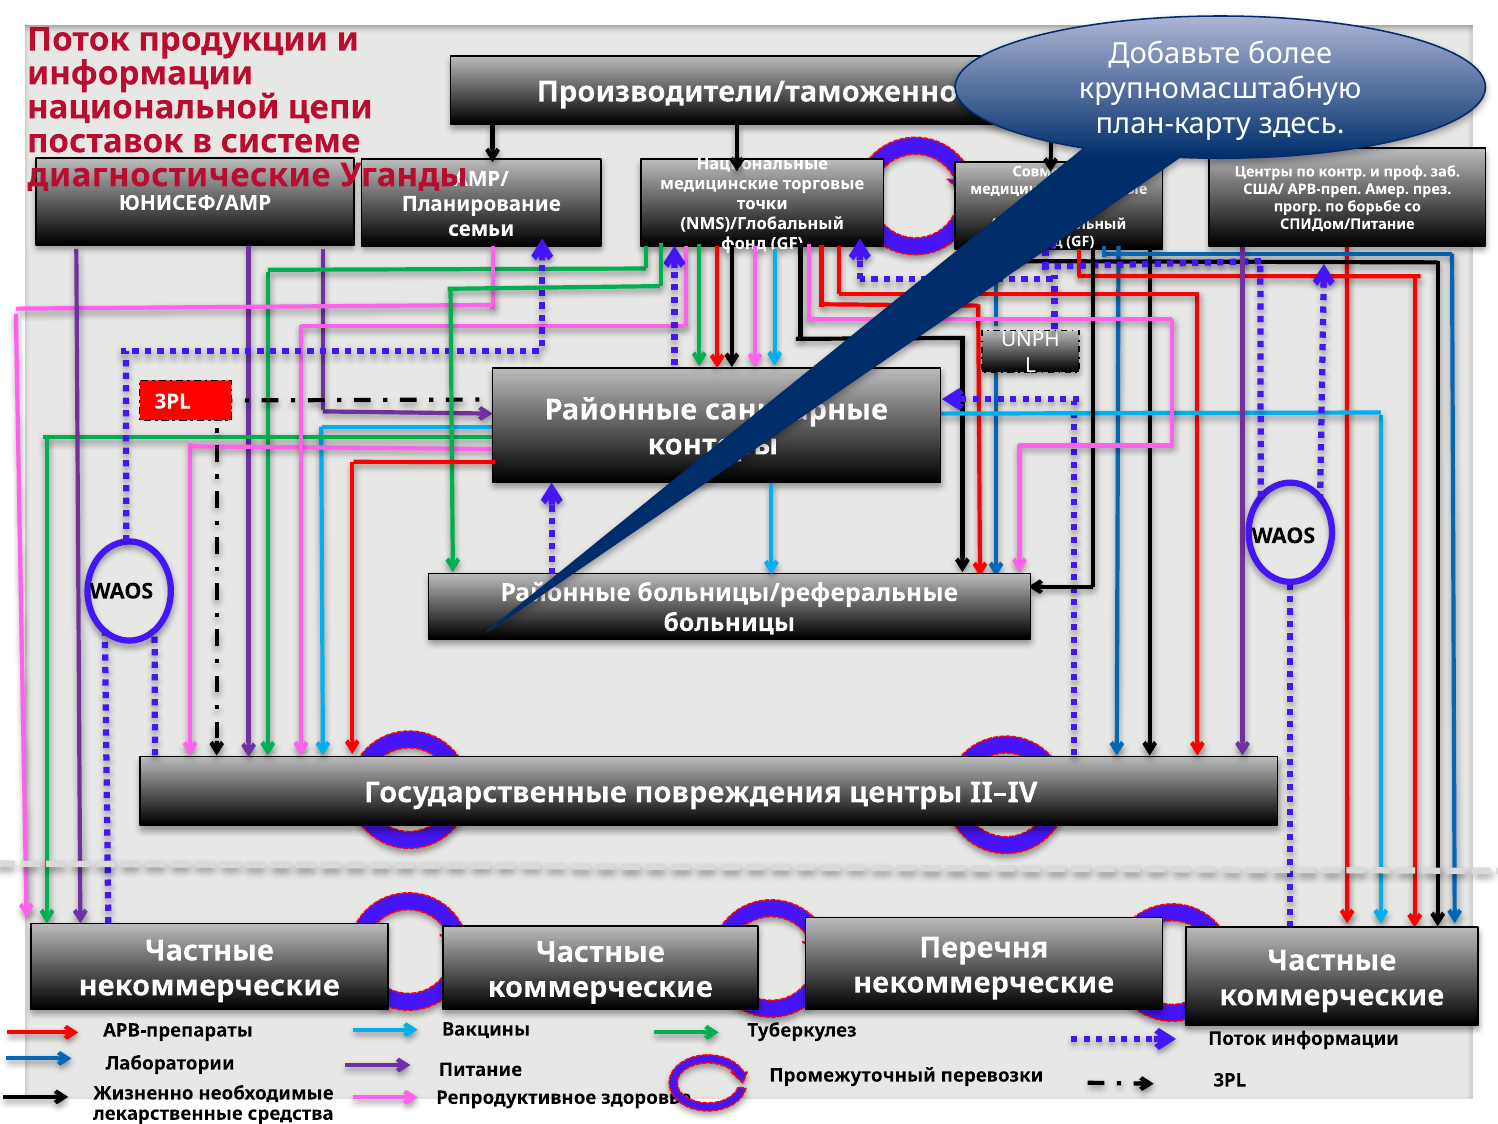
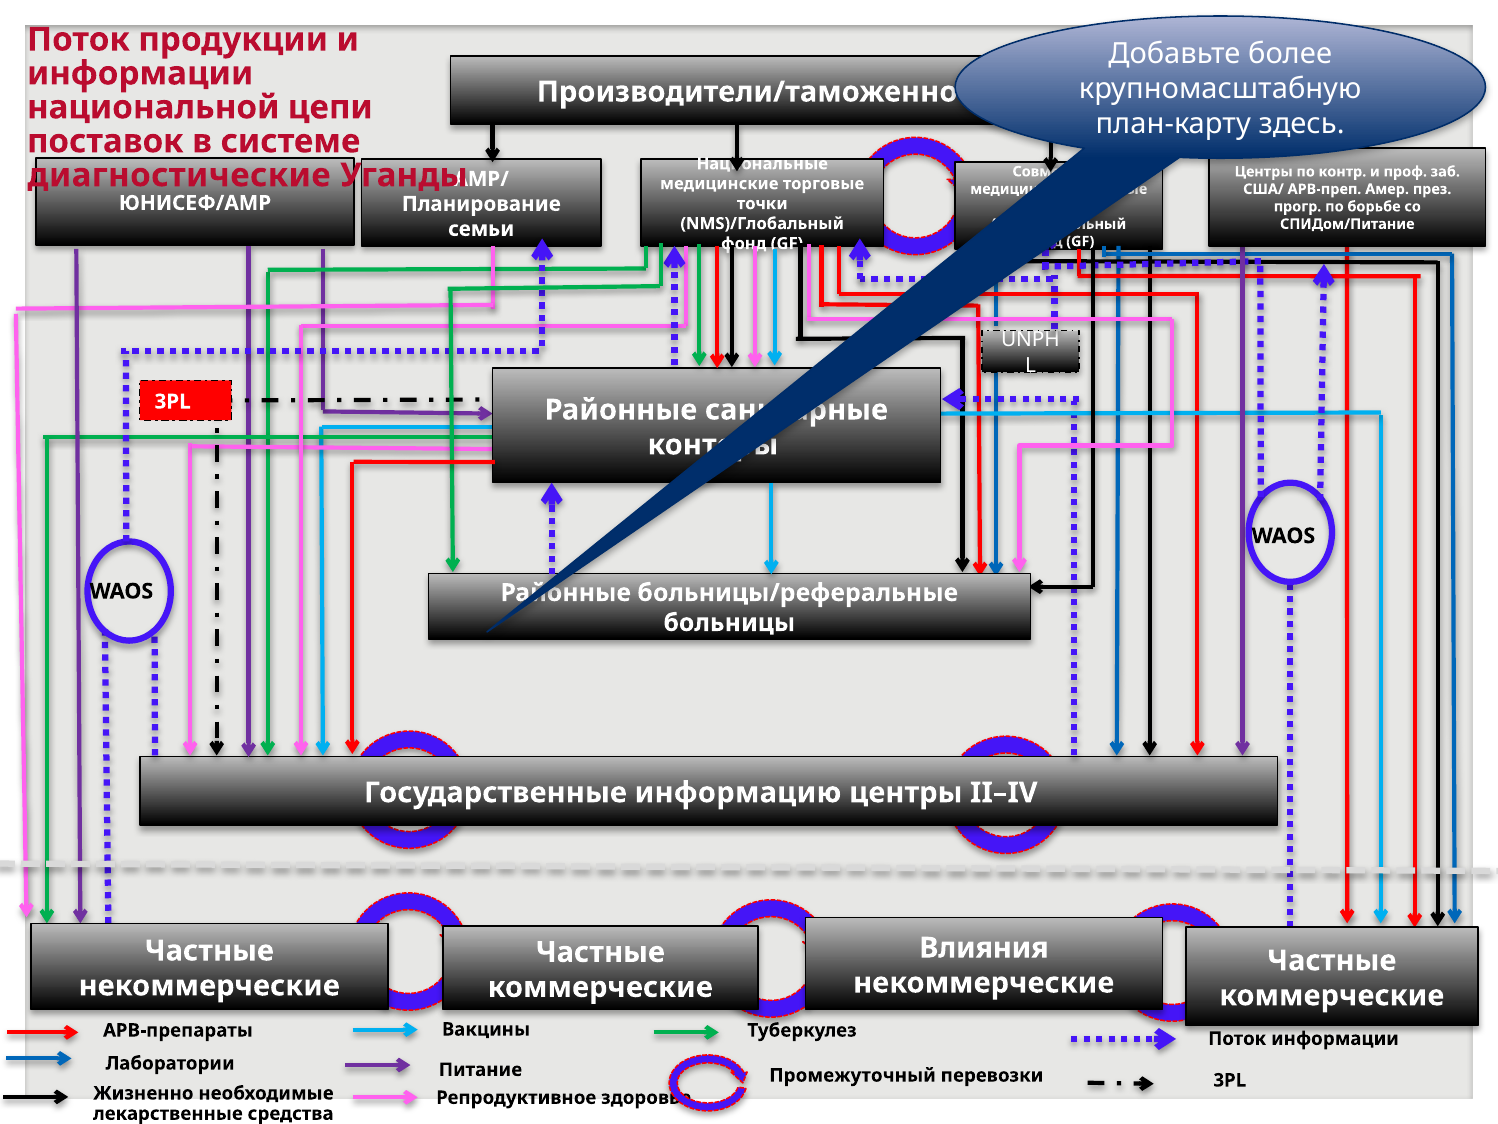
повреждения: повреждения -> информацию (738, 792)
Перечня: Перечня -> Влияния (984, 948)
